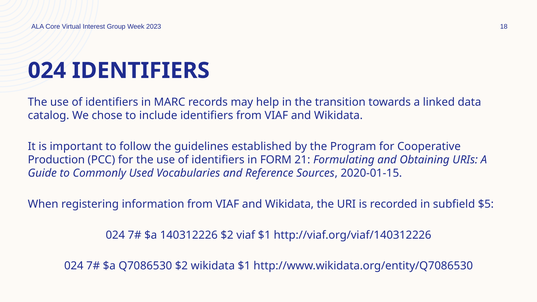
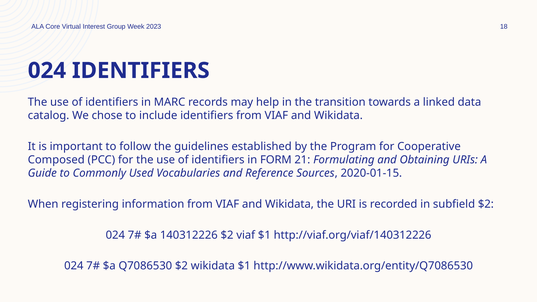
Production: Production -> Composed (56, 160)
subfield $5: $5 -> $2 (486, 204)
